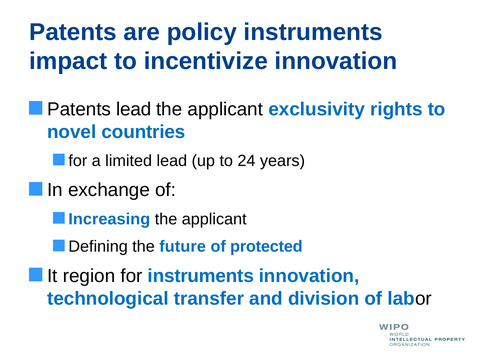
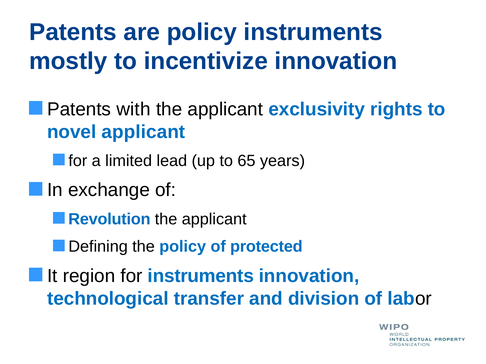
impact: impact -> mostly (68, 61)
Patents lead: lead -> with (133, 109)
novel countries: countries -> applicant (143, 132)
24: 24 -> 65 (246, 161)
Increasing: Increasing -> Revolution (109, 219)
the future: future -> policy (183, 247)
